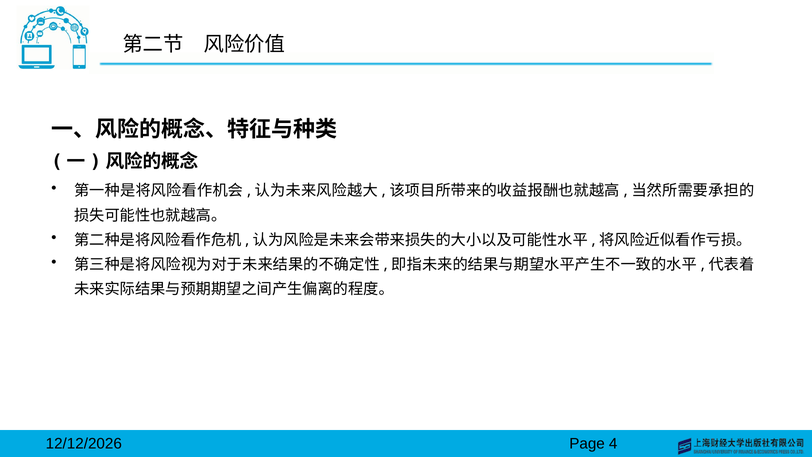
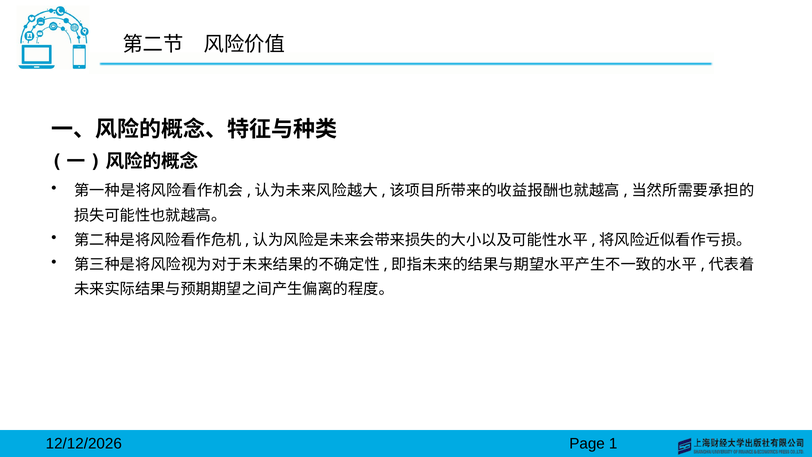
4: 4 -> 1 (613, 443)
